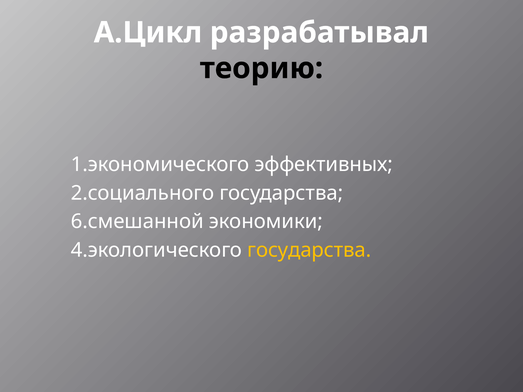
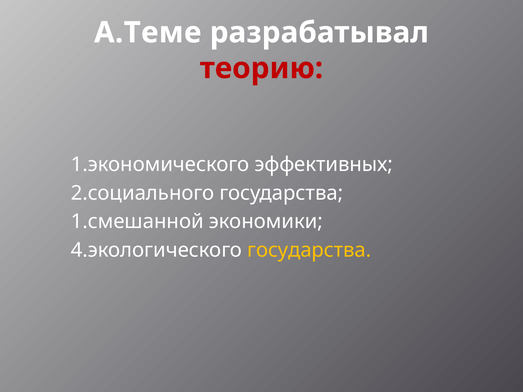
А.Цикл: А.Цикл -> А.Теме (148, 33)
теорию colour: black -> red (261, 68)
6.смешанной: 6.смешанной -> 1.смешанной (137, 222)
